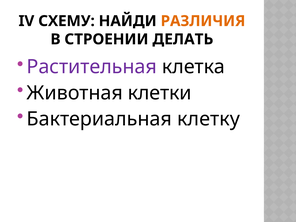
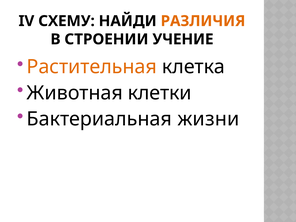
ДЕЛАТЬ: ДЕЛАТЬ -> УЧЕНИЕ (183, 39)
Растительная colour: purple -> orange (92, 67)
клетку: клетку -> жизни (208, 119)
